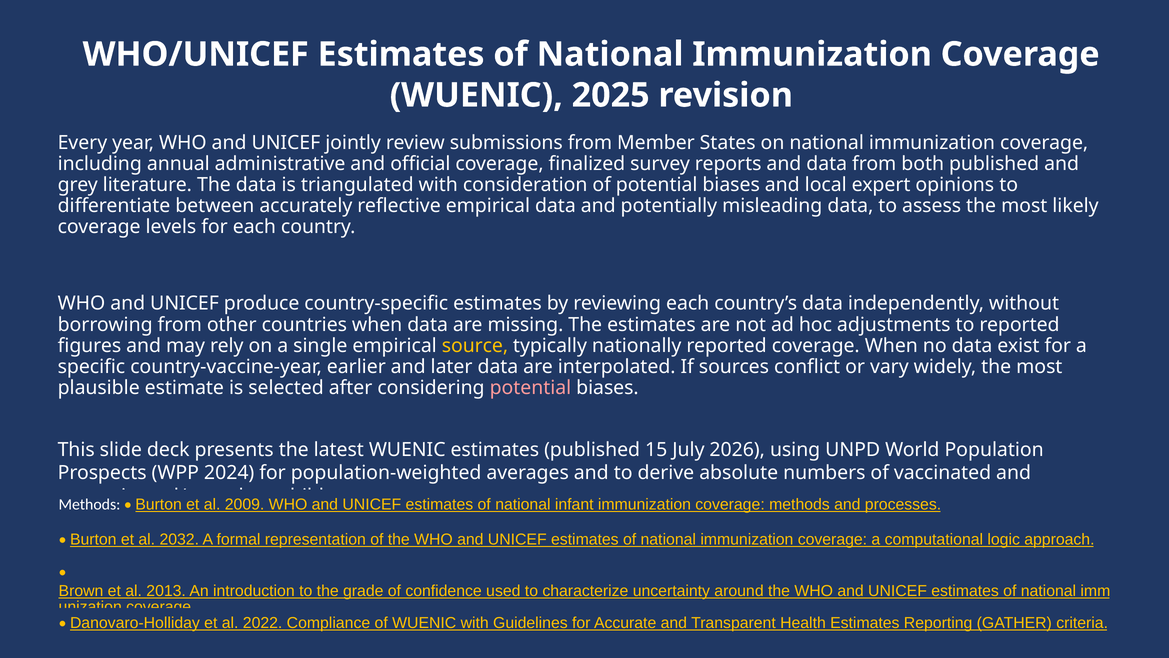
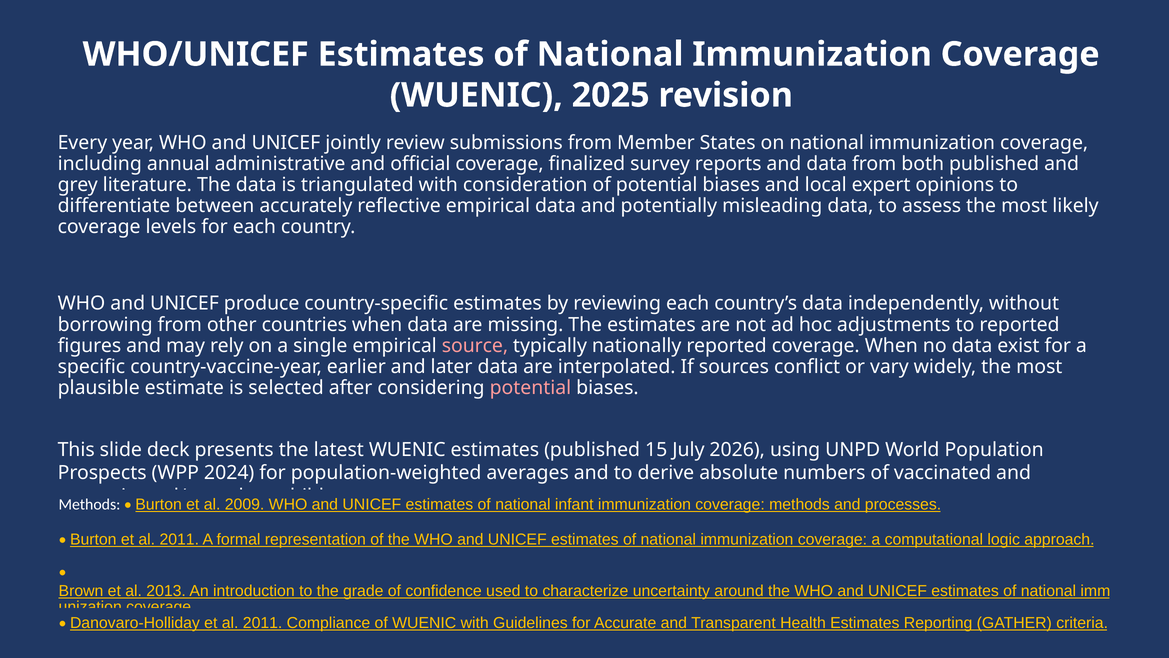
source colour: yellow -> pink (475, 345)
Burton et al 2032: 2032 -> 2011 (179, 539)
Danovaro-Holliday et al 2022: 2022 -> 2011 (263, 623)
